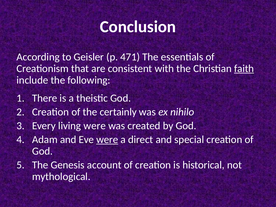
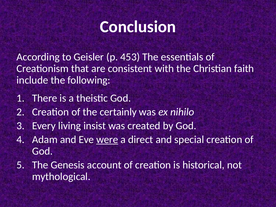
471: 471 -> 453 (130, 57)
faith underline: present -> none (244, 68)
living were: were -> insist (95, 126)
